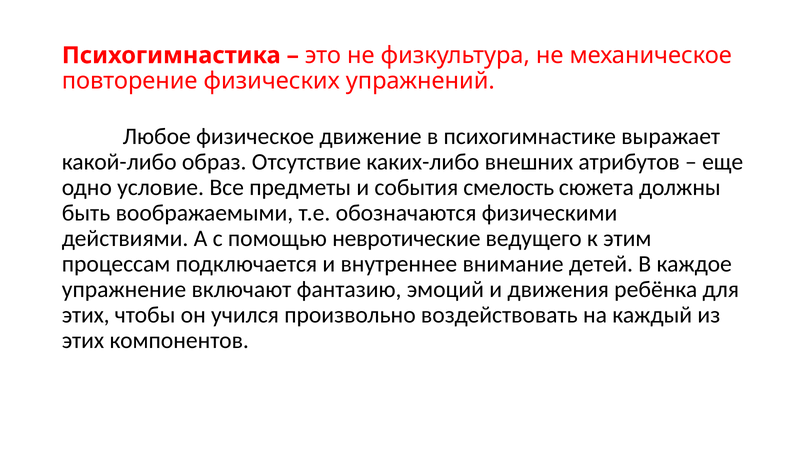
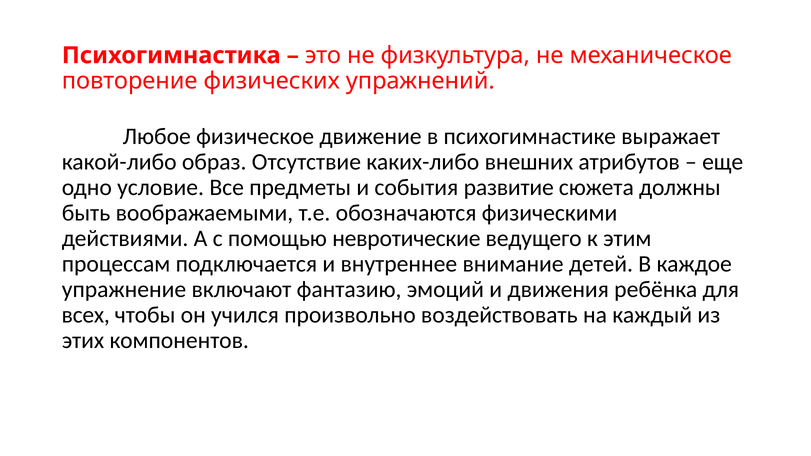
смелость: смелость -> развитие (509, 188)
этих: этих -> всех (86, 315)
